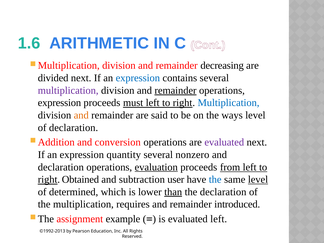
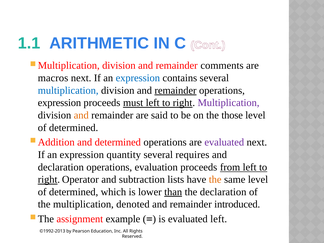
1.6: 1.6 -> 1.1 (29, 43)
decreasing: decreasing -> comments (222, 66)
divided: divided -> macros (53, 78)
multiplication colour: purple -> blue (68, 90)
Multiplication colour: blue -> purple (229, 103)
ways: ways -> those (232, 115)
declaration: declaration -> determined (74, 128)
and conversion: conversion -> determined (118, 142)
nonzero: nonzero -> requires (192, 155)
evaluation underline: present -> none (156, 167)
Obtained: Obtained -> Operator (80, 180)
user: user -> lists (176, 180)
the colour: blue -> orange (215, 180)
level underline: present -> none (258, 180)
requires: requires -> denoted (133, 204)
